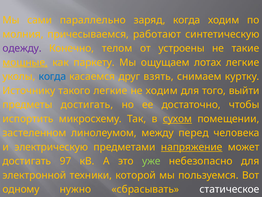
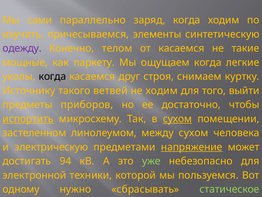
молния: молния -> изучить (23, 34)
работают: работают -> элементы (157, 34)
от устроены: устроены -> касаемся (181, 48)
мощные underline: present -> none (25, 62)
ощущаем лотах: лотах -> когда (208, 62)
когда colour: blue -> black (52, 76)
друг взять: взять -> строя (159, 76)
такого легкие: легкие -> ветвей (110, 90)
предметы достигать: достигать -> приборов (87, 105)
испортить underline: none -> present (28, 119)
между перед: перед -> сухом (194, 133)
97: 97 -> 94 (65, 161)
статическое colour: white -> light green (229, 189)
